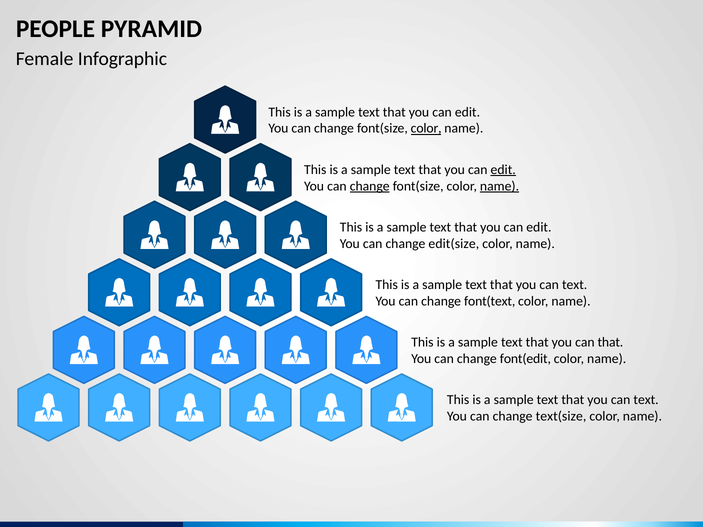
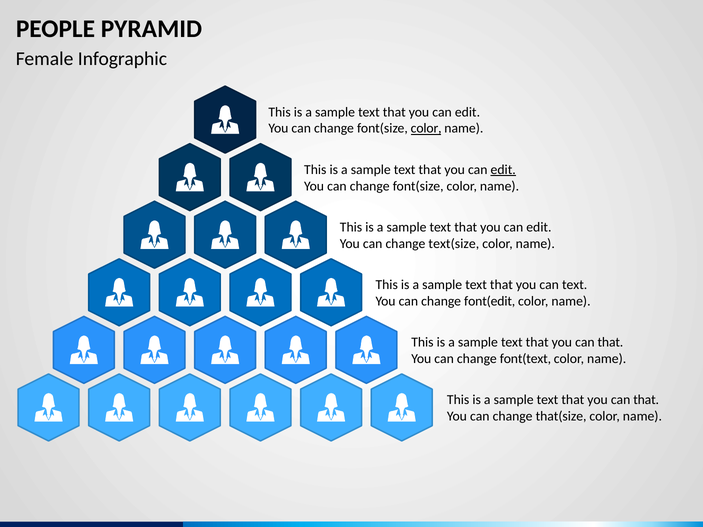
change underline: present -> none (370, 186)
name underline: present -> none (500, 186)
edit(size: edit(size -> text(size (454, 244)
font(text: font(text -> font(edit (490, 301)
font(edit: font(edit -> font(text (525, 359)
text: text -> that (646, 400)
text(size: text(size -> that(size (561, 417)
